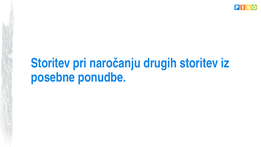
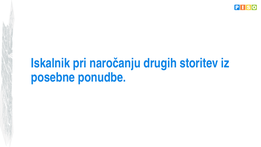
Storitev: Storitev -> Iskalnik (50, 63)
